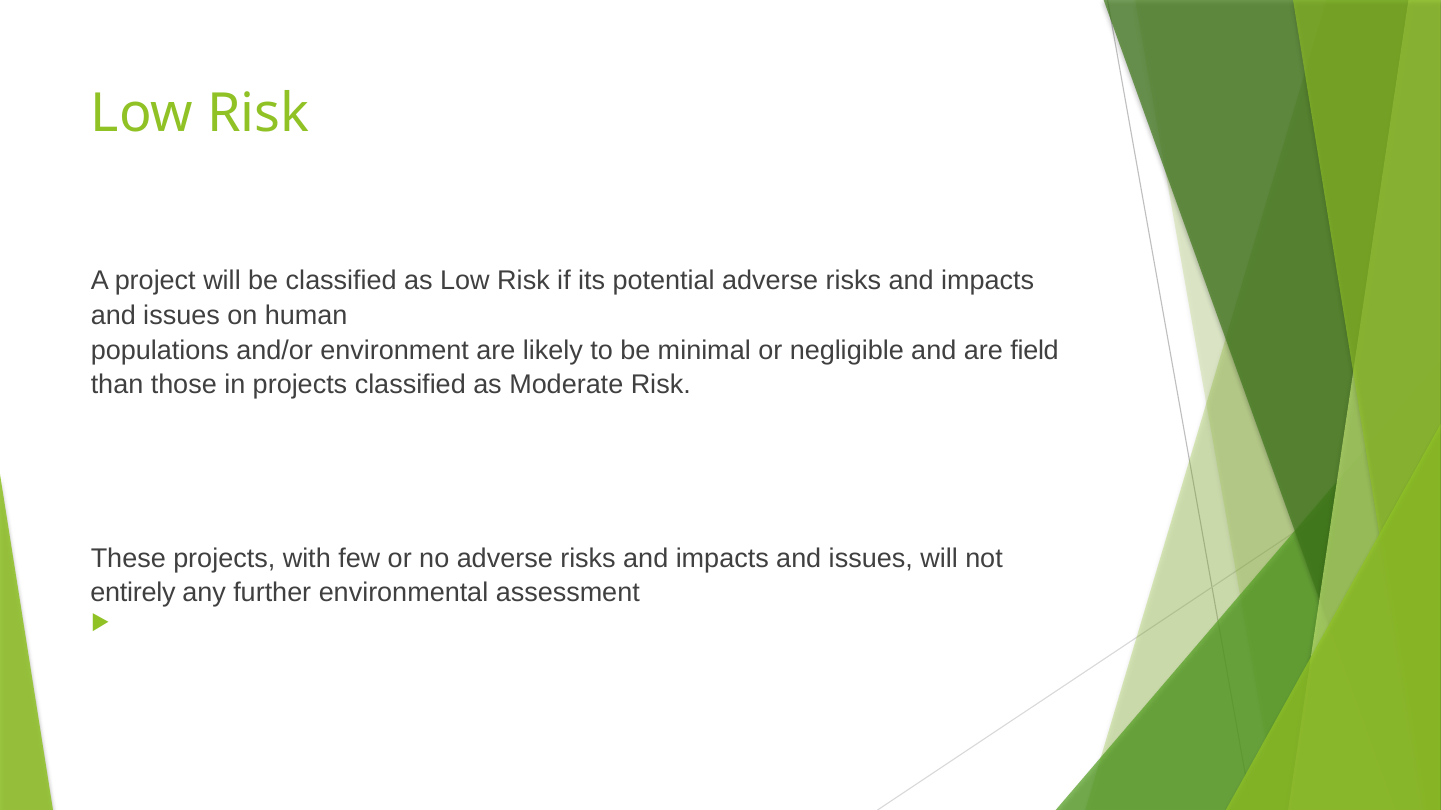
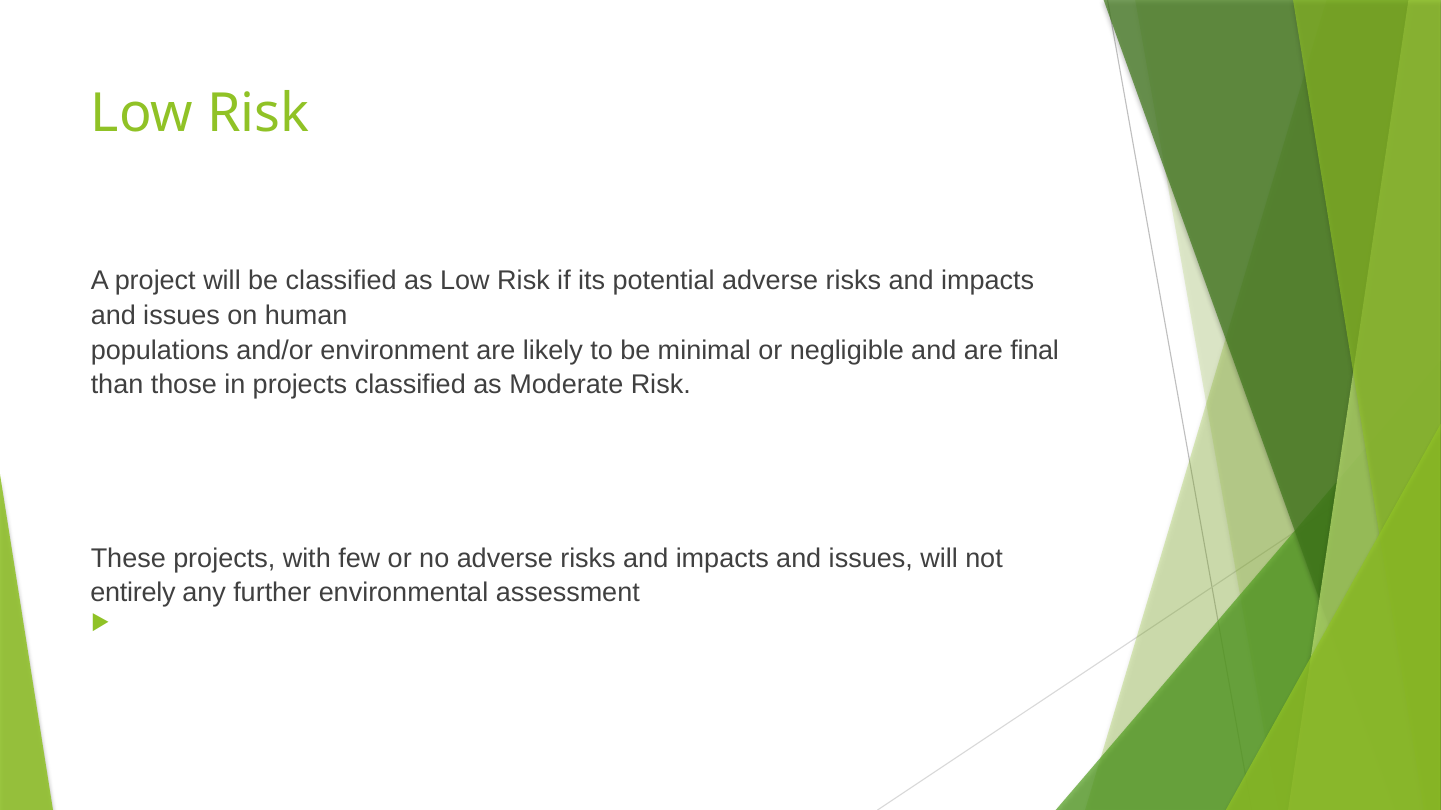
field: field -> final (1035, 350)
